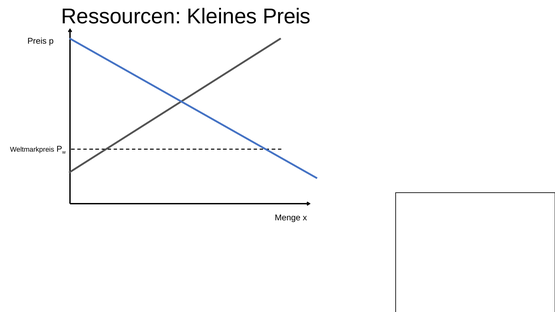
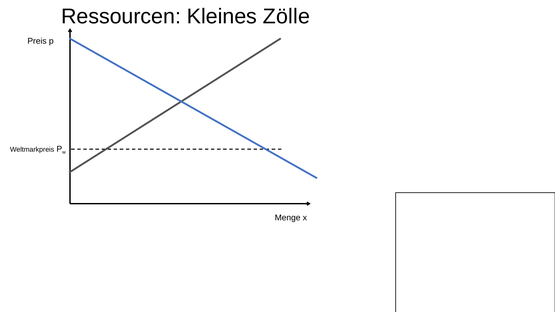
Kleines Preis: Preis -> Zölle (287, 16)
